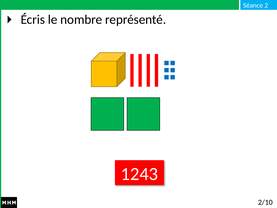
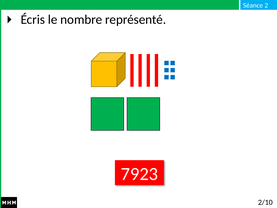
1243: 1243 -> 7923 (139, 174)
